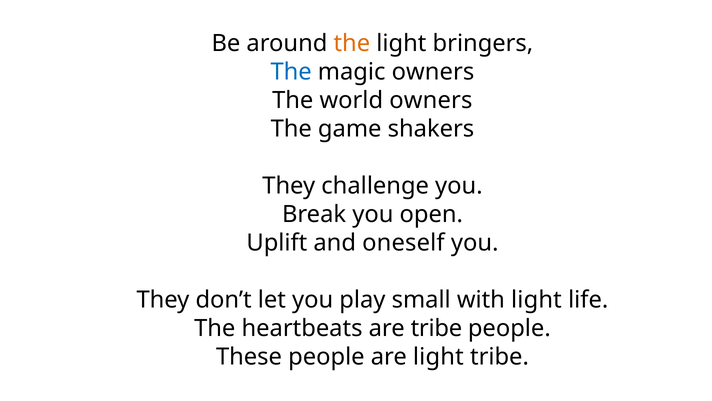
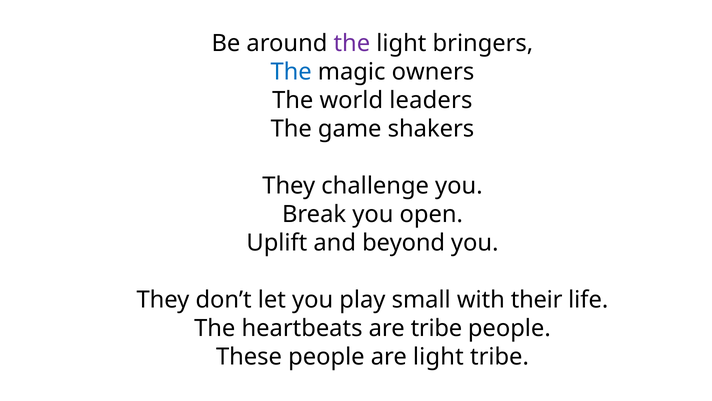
the colour: orange -> purple (352, 43)
world owners: owners -> leaders (431, 100)
oneself: oneself -> beyond (404, 242)
with light: light -> their (537, 299)
